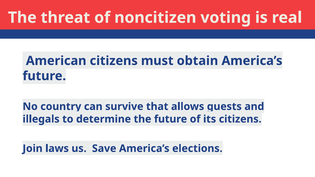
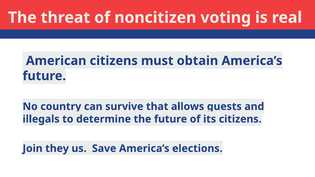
laws: laws -> they (57, 149)
